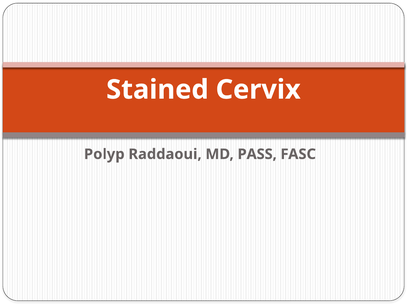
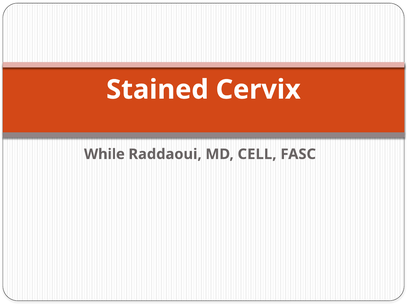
Polyp: Polyp -> While (104, 154)
PASS: PASS -> CELL (257, 154)
